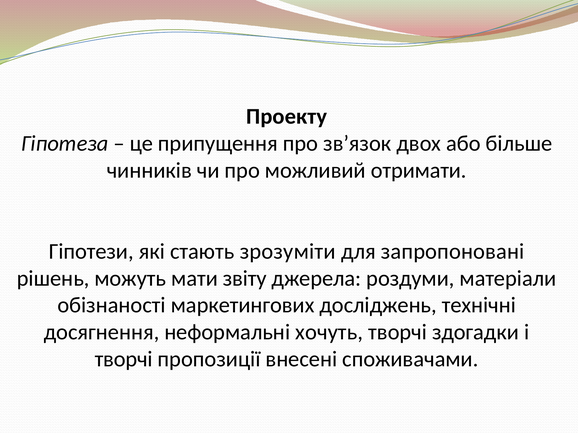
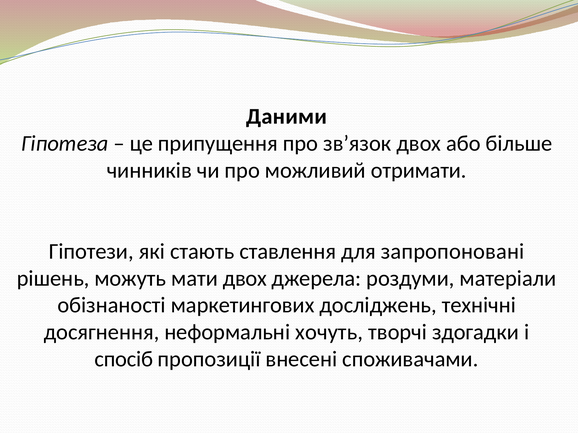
Проекту: Проекту -> Даними (287, 117)
зрозуміти: зрозуміти -> ставлення (288, 252)
мати звіту: звіту -> двох (245, 279)
творчі: творчі -> спосіб (124, 360)
